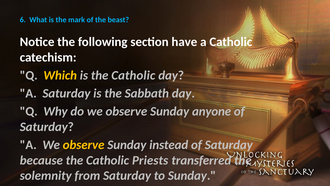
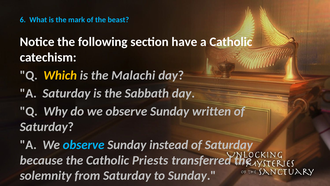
is the Catholic: Catholic -> Malachi (133, 75)
anyone: anyone -> written (212, 111)
observe colour: yellow -> light blue (84, 145)
